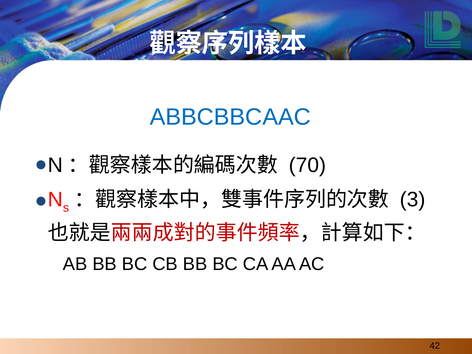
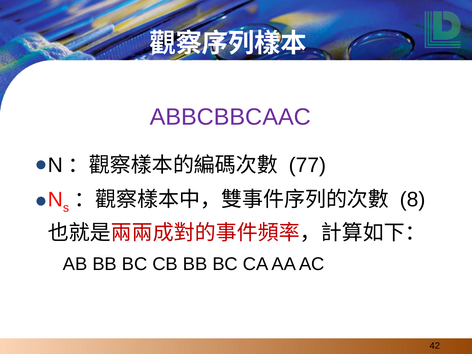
ABBCBBCAAC colour: blue -> purple (230, 117)
70: 70 -> 77 (307, 165)
3: 3 -> 8 (413, 200)
